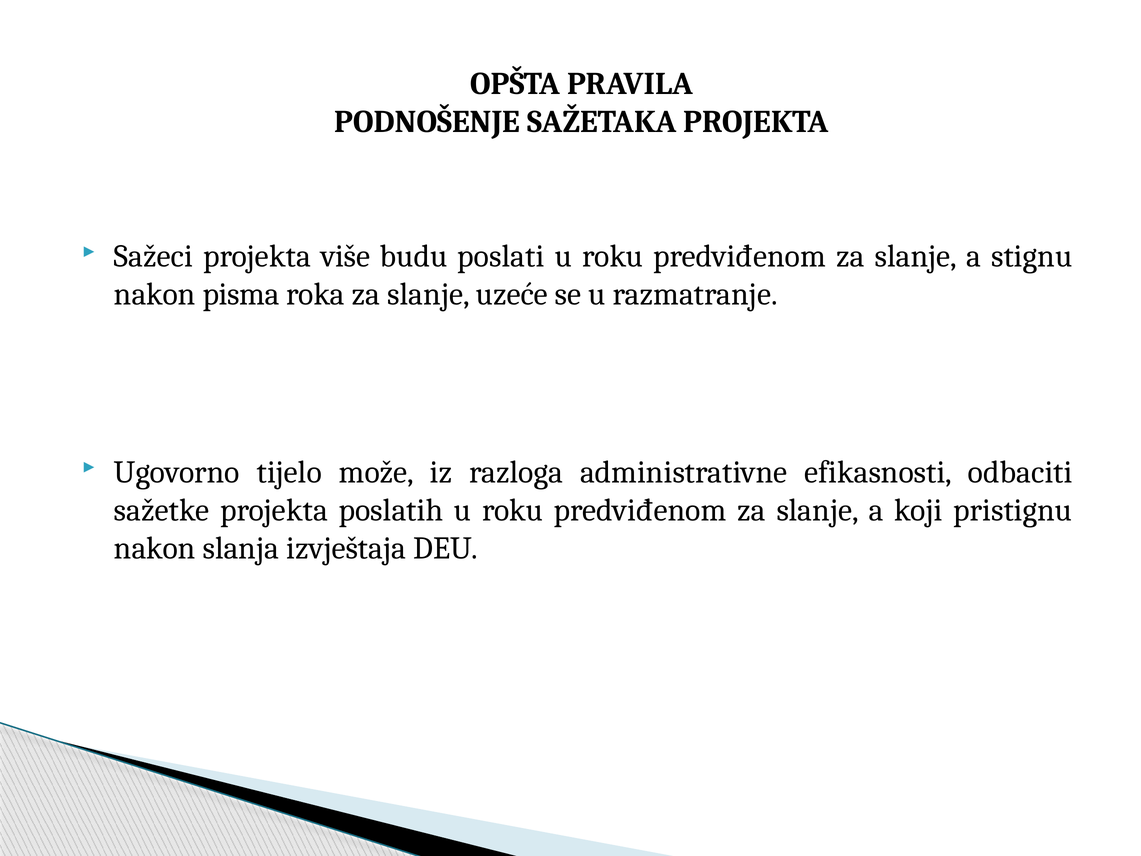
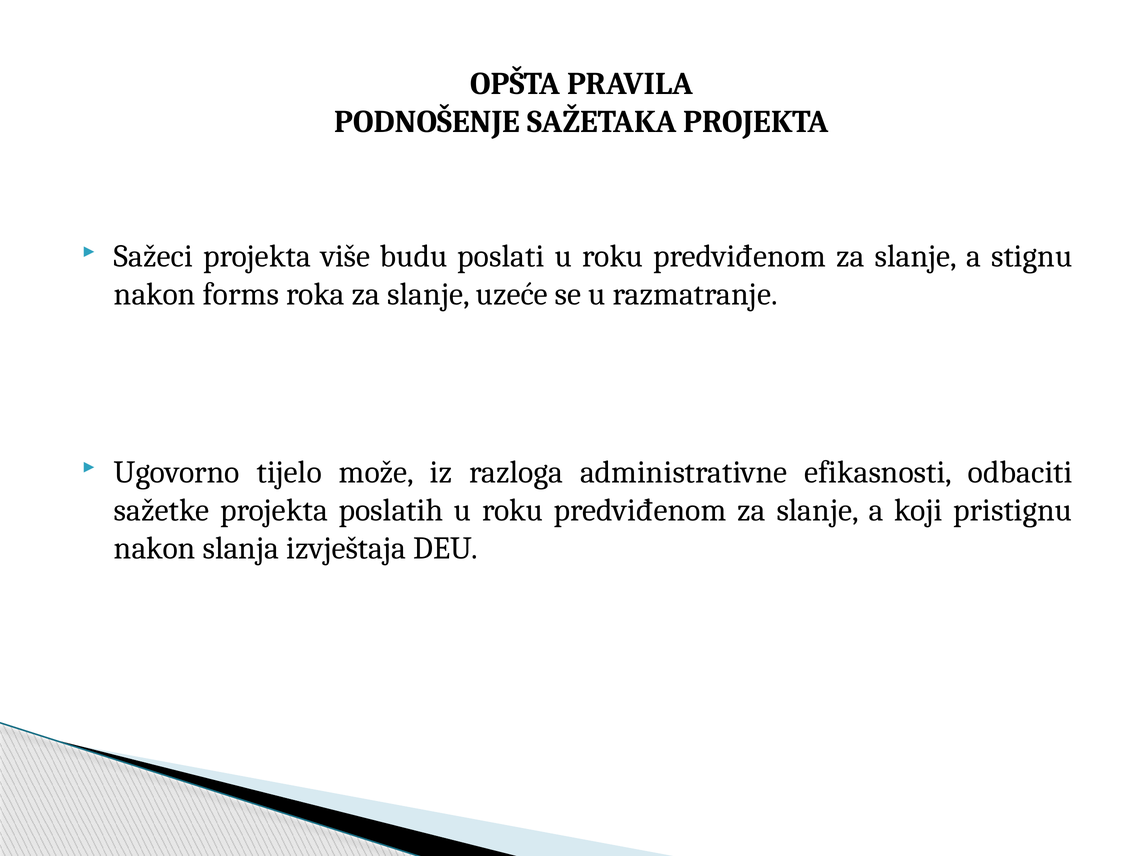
pisma: pisma -> forms (241, 294)
